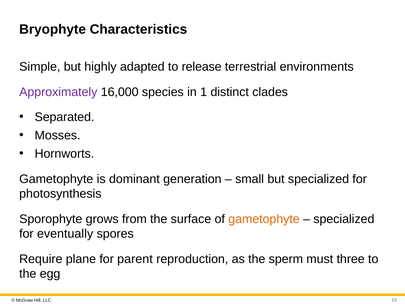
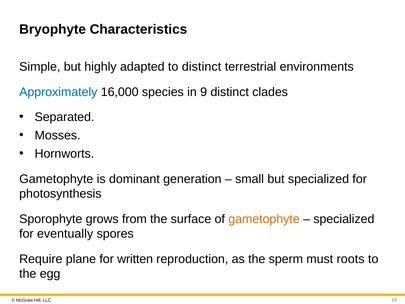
to release: release -> distinct (202, 67)
Approximately colour: purple -> blue (58, 92)
1: 1 -> 9 (204, 92)
parent: parent -> written (135, 259)
three: three -> roots (351, 259)
